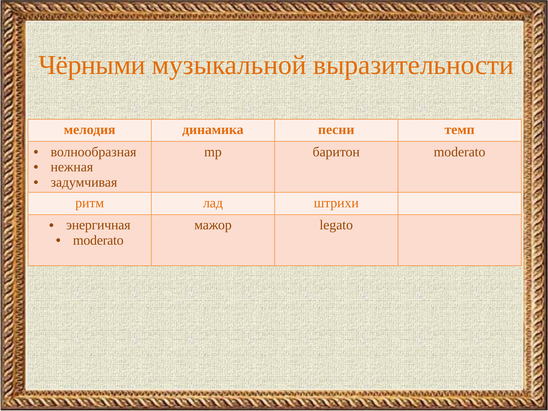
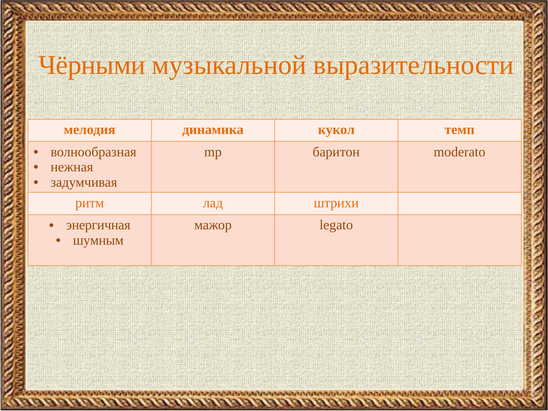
песни: песни -> кукол (336, 130)
moderato: moderato -> шумным (98, 240)
